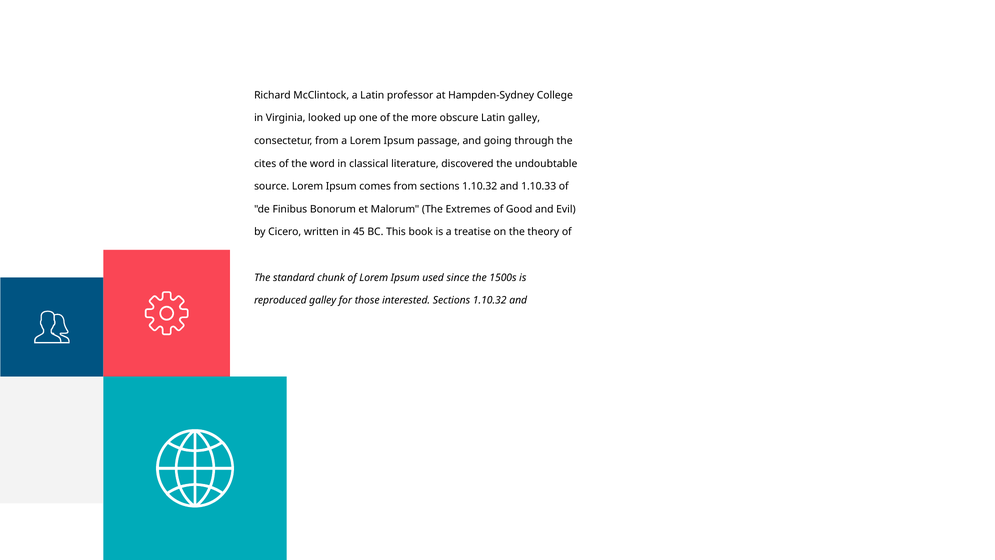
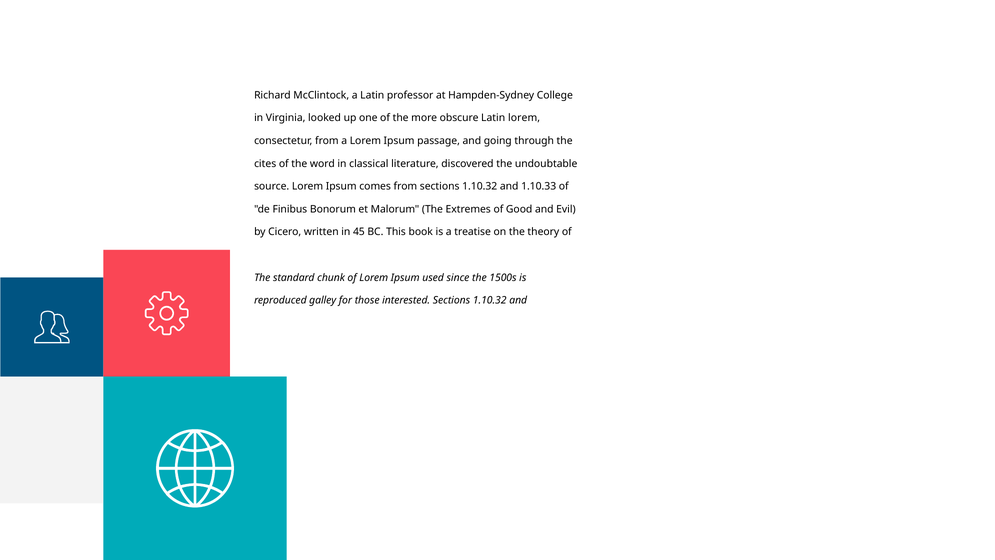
Latin galley: galley -> lorem (524, 118)
